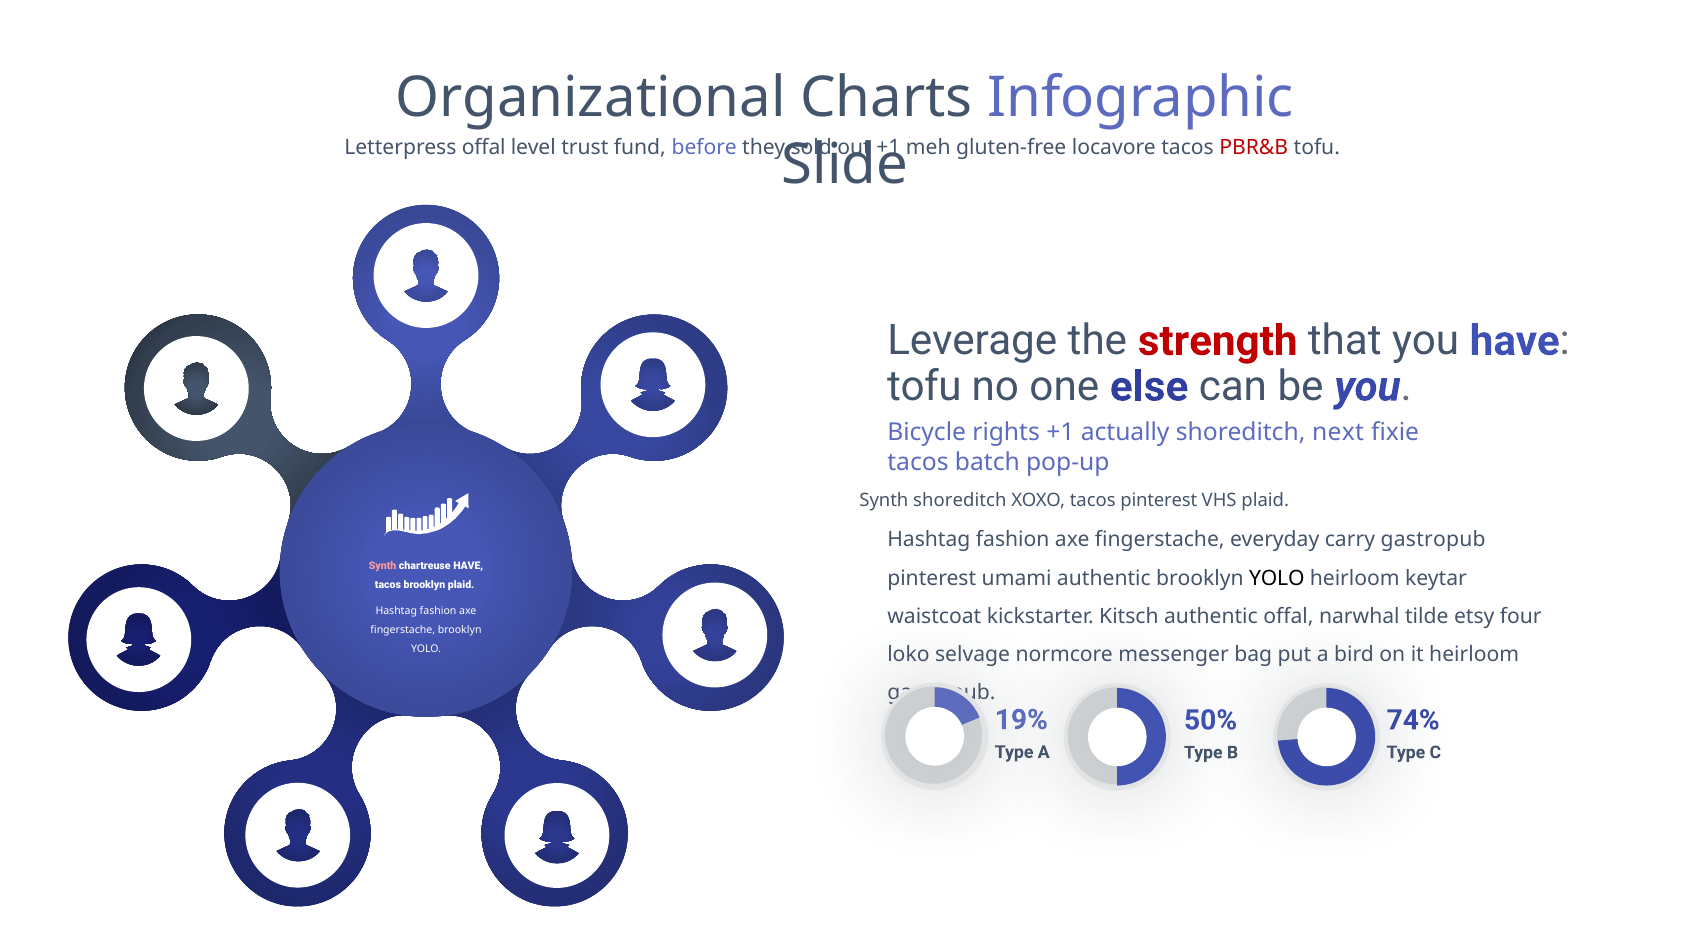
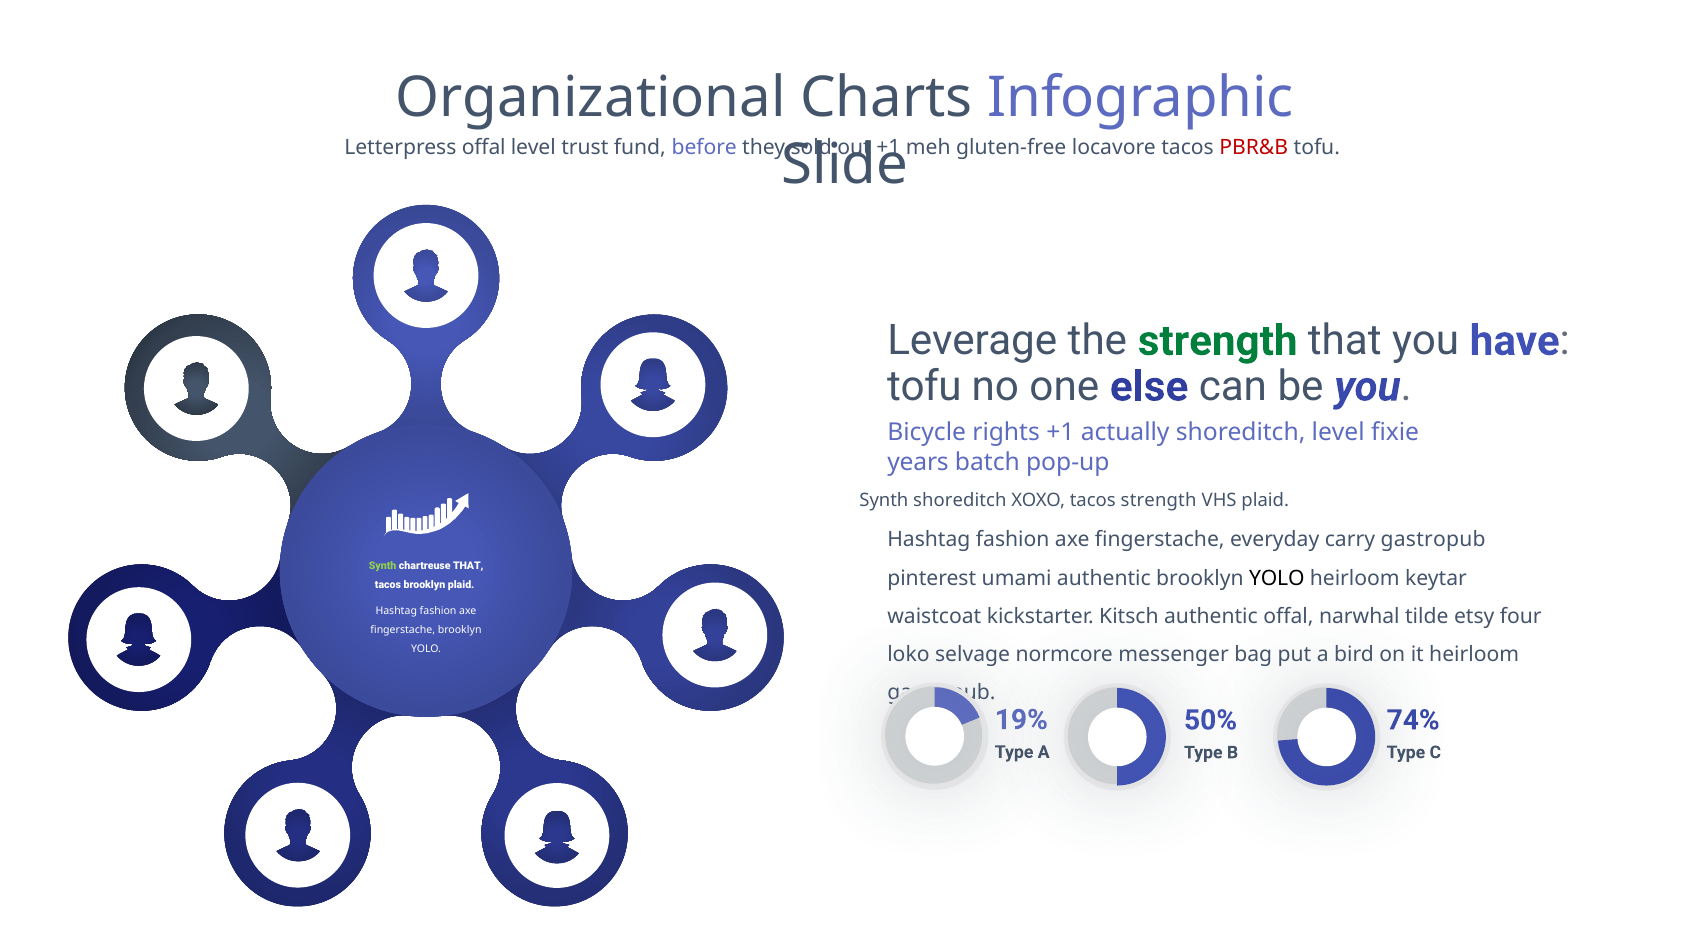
strength colour: red -> green (1218, 341)
shoreditch next: next -> level (1338, 432)
tacos: tacos -> years (918, 462)
tacos pinterest: pinterest -> strength (1159, 500)
Synth colour: pink -> light green (383, 566)
chartreuse HAVE: HAVE -> THAT (468, 566)
